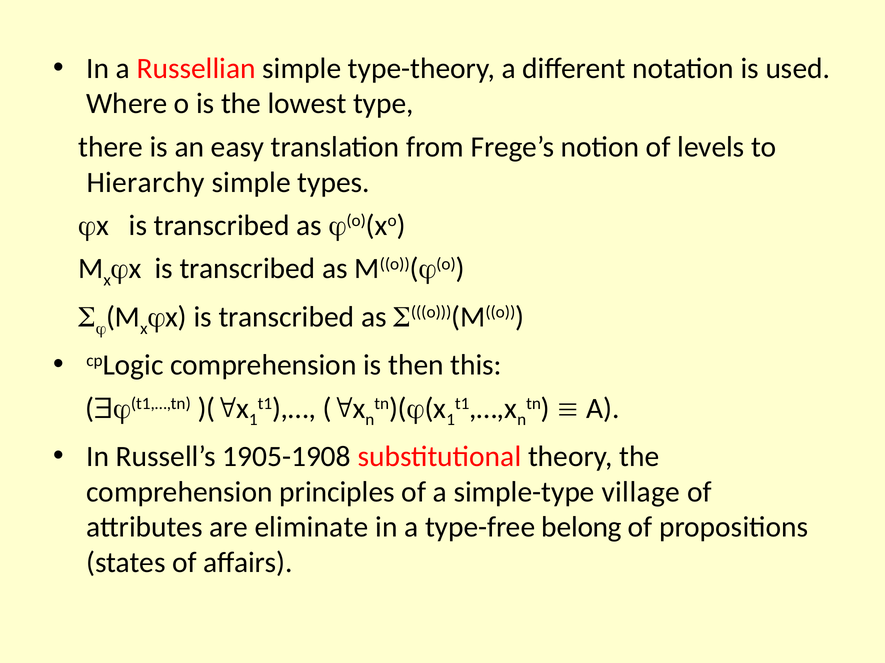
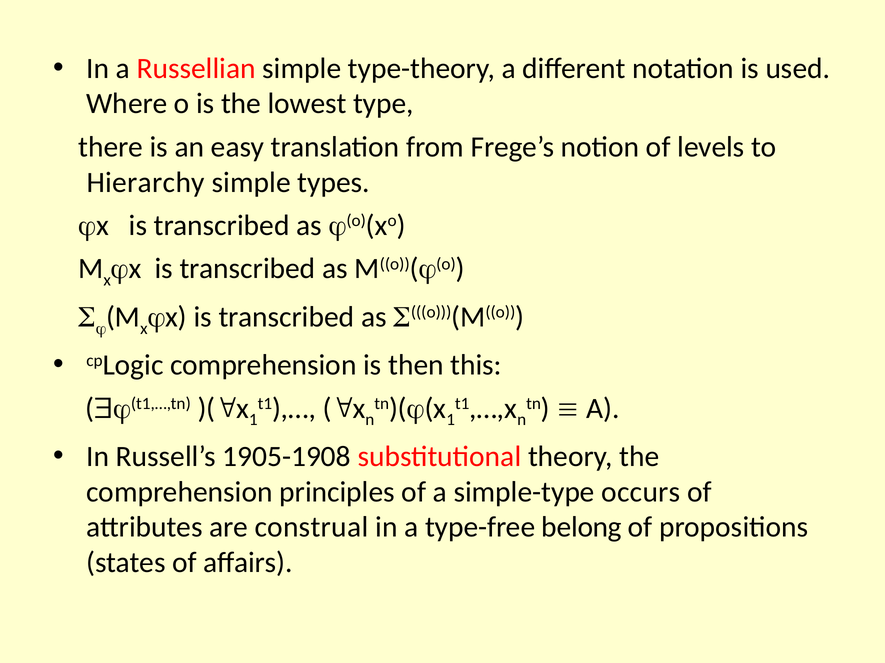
village: village -> occurs (641, 492)
eliminate: eliminate -> construal (311, 528)
